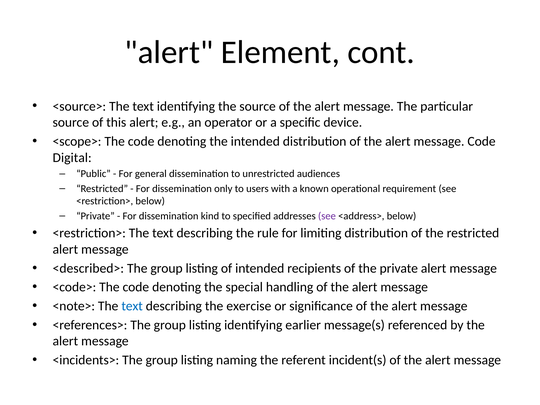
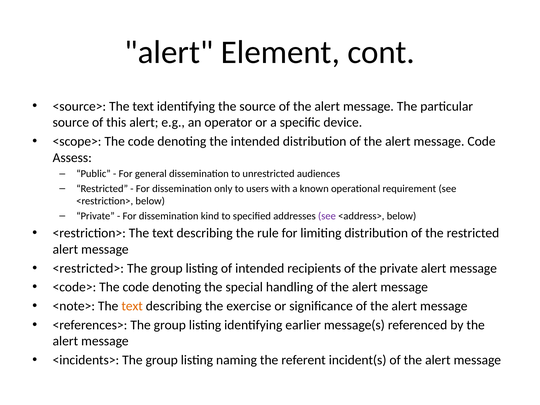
Digital: Digital -> Assess (72, 158)
<described>: <described> -> <restricted> (88, 268)
text colour: blue -> orange (132, 306)
